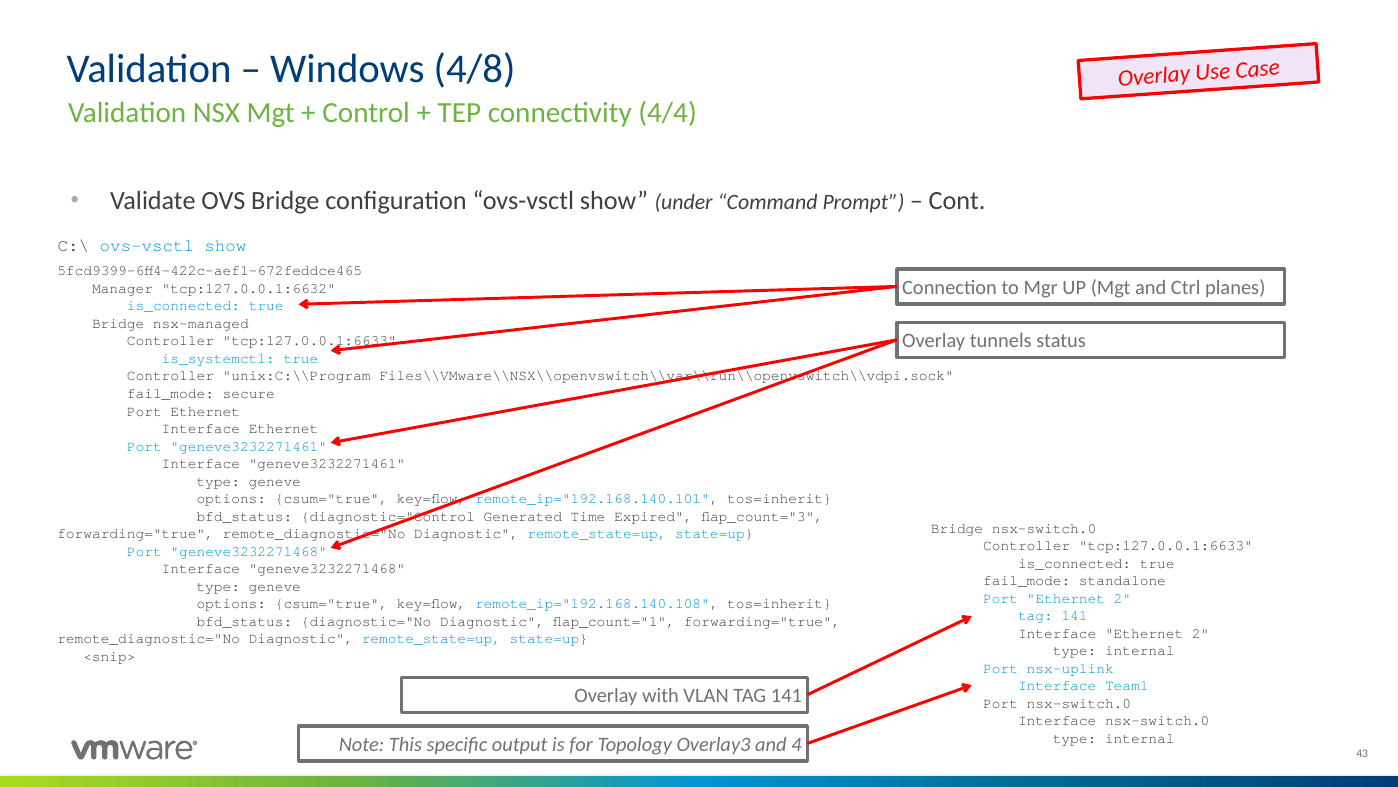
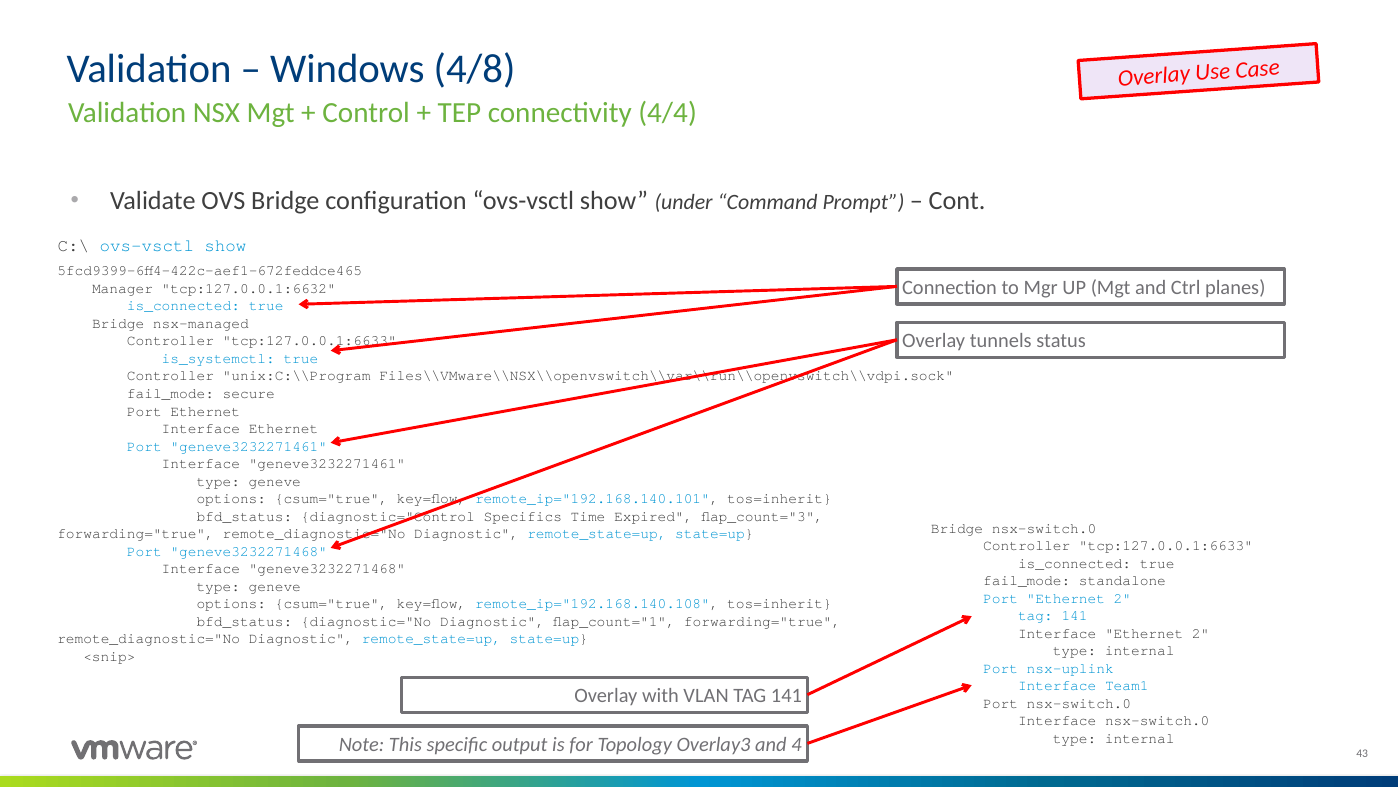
Generated: Generated -> Specifics (523, 516)
